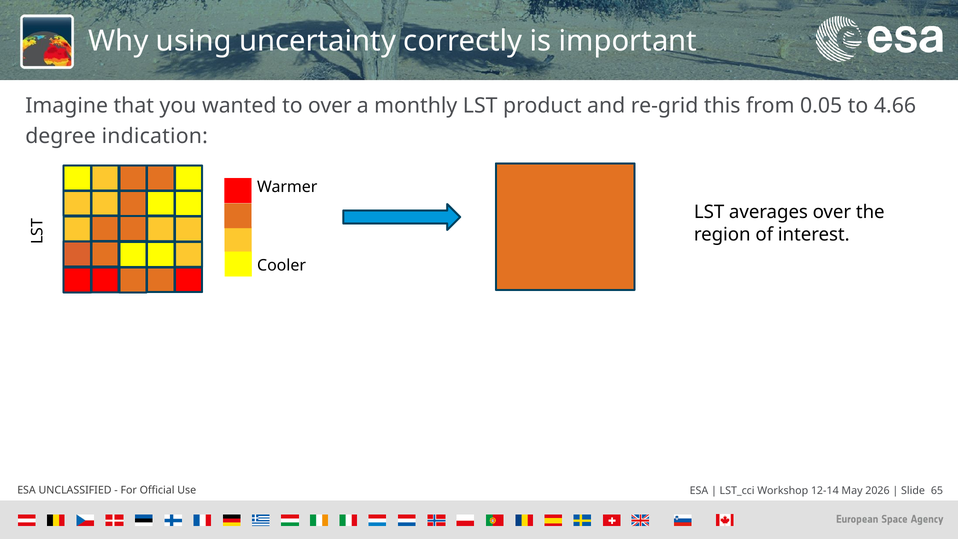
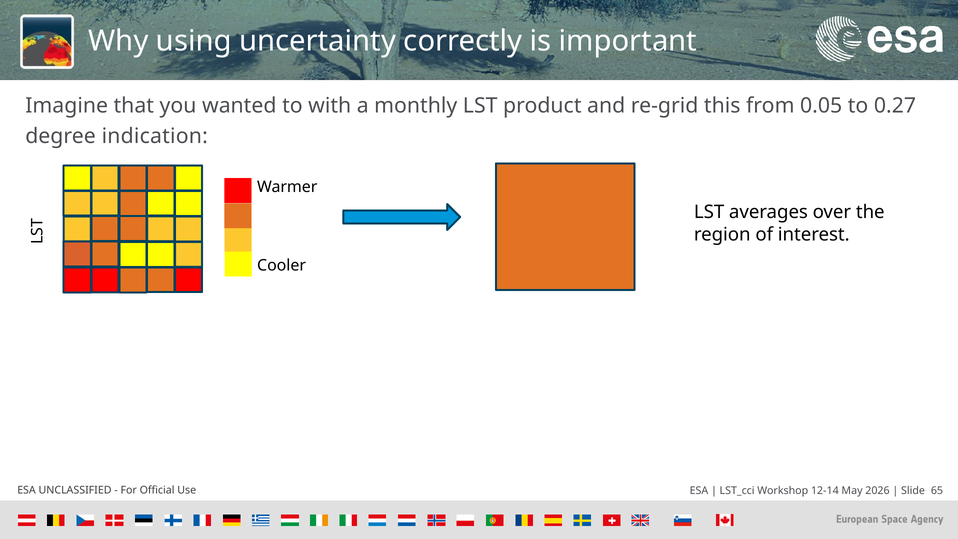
to over: over -> with (330, 106)
4.66: 4.66 -> 0.27 (895, 106)
